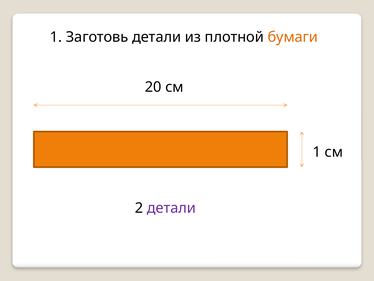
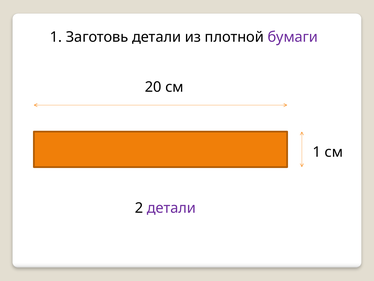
бумаги colour: orange -> purple (293, 37)
